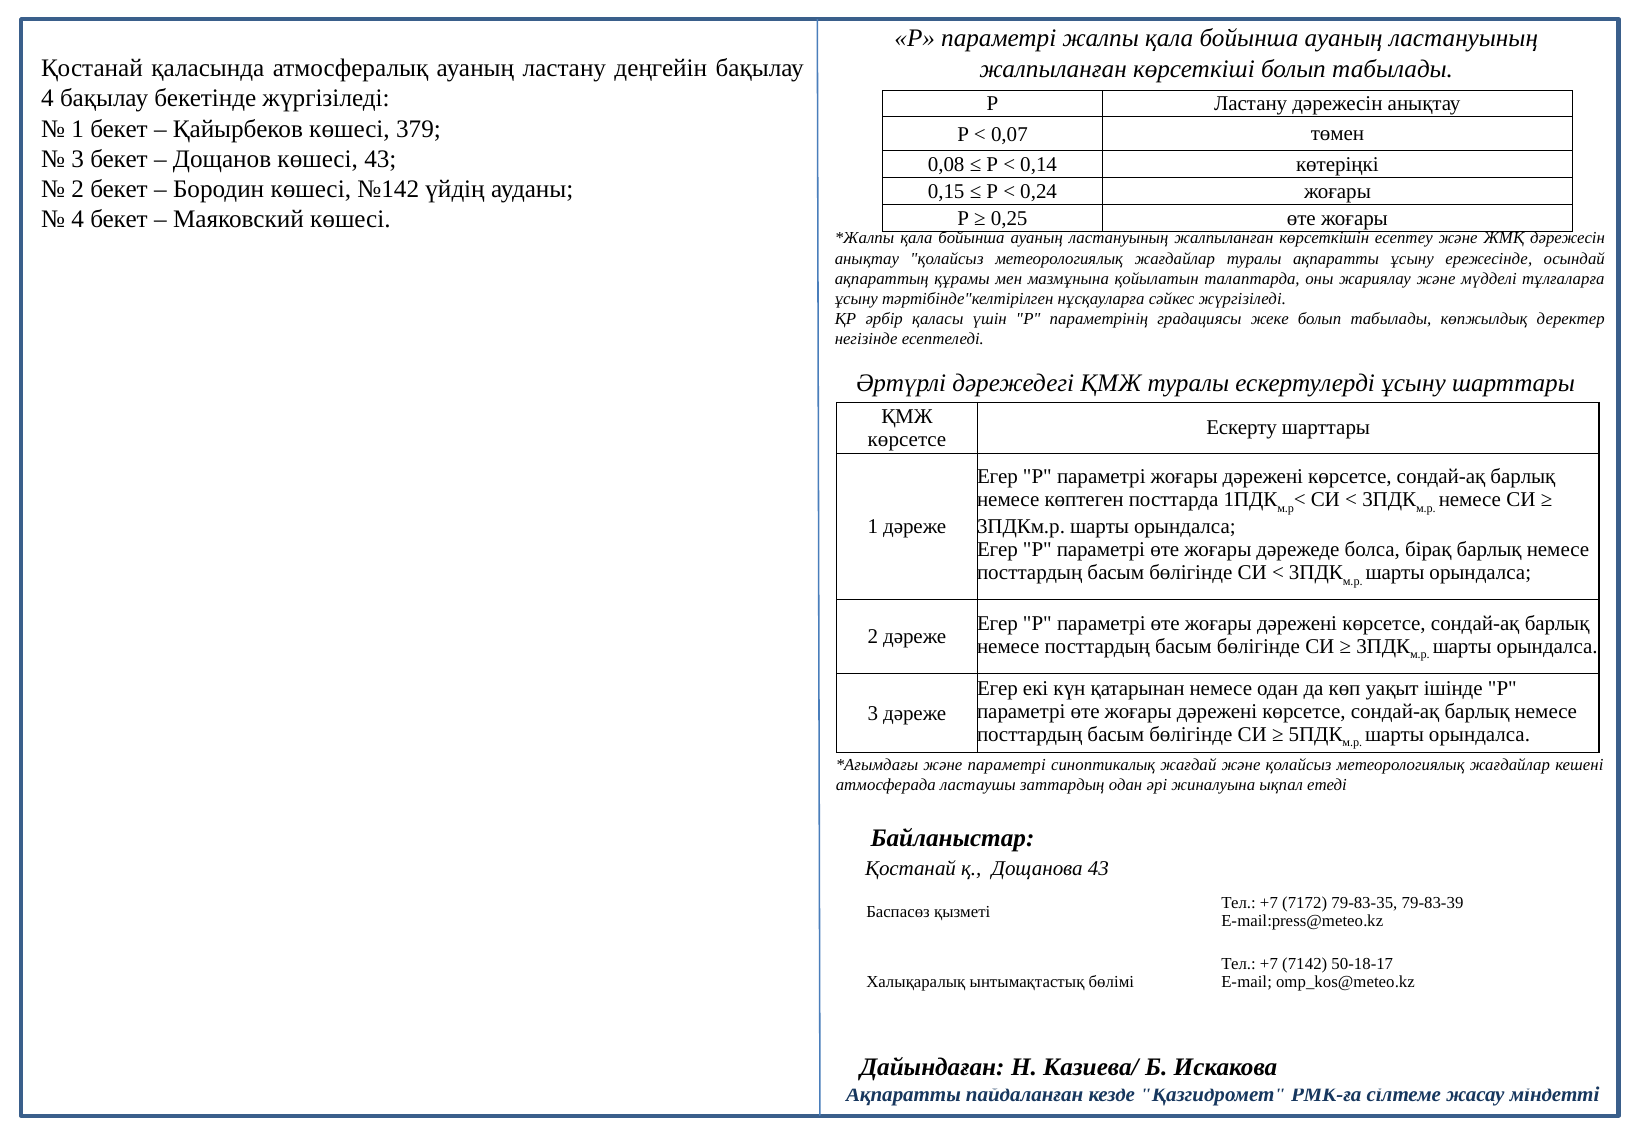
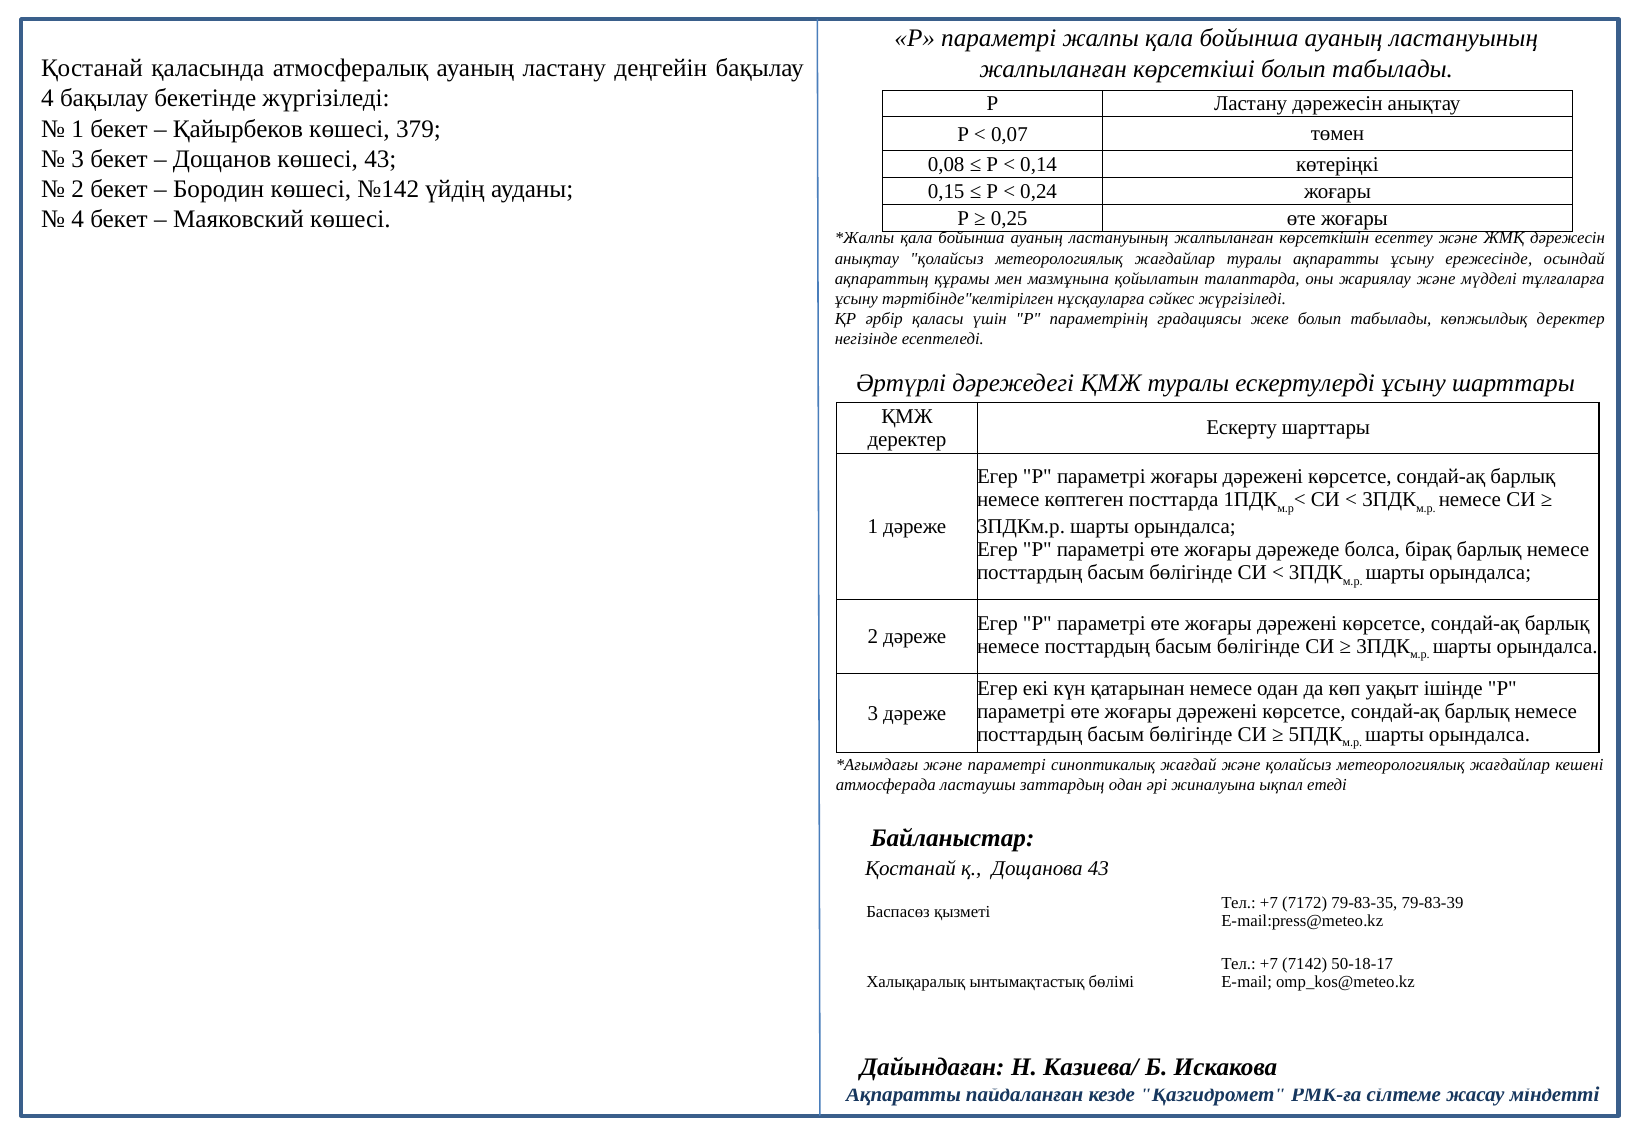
көрсетсе: көрсетсе -> деректер (907, 440)
